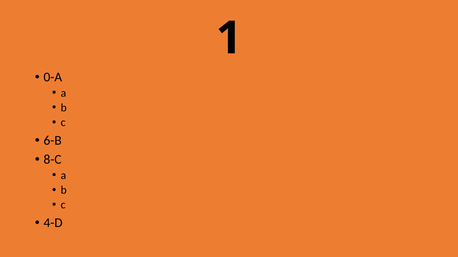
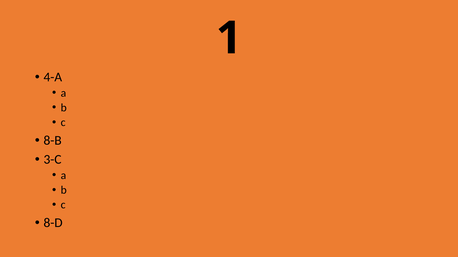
0-A: 0-A -> 4-A (53, 77)
6-B: 6-B -> 8-B (53, 141)
8-C: 8-C -> 3-C (52, 160)
4-D: 4-D -> 8-D (53, 223)
